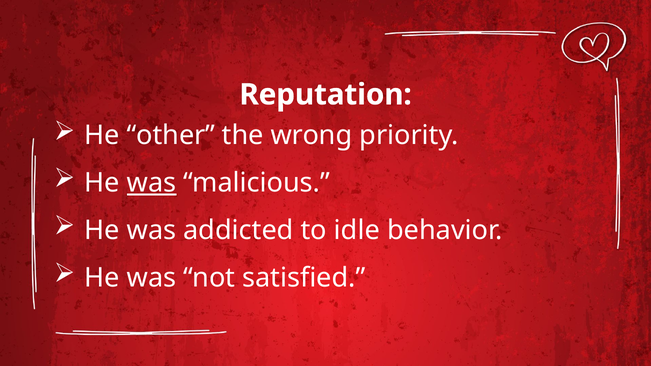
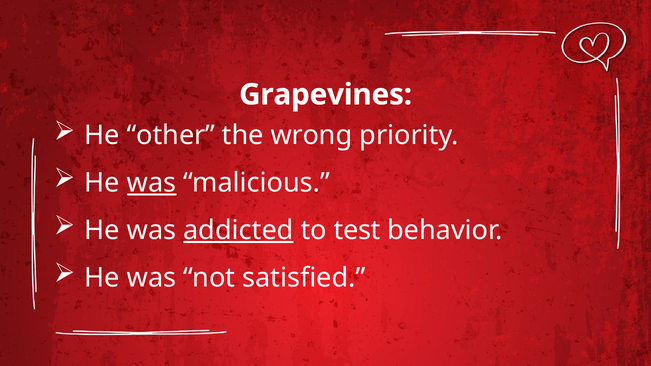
Reputation: Reputation -> Grapevines (326, 95)
addicted underline: none -> present (238, 230)
idle: idle -> test (357, 230)
